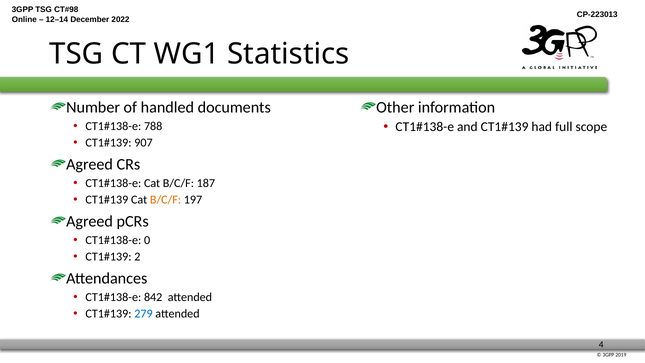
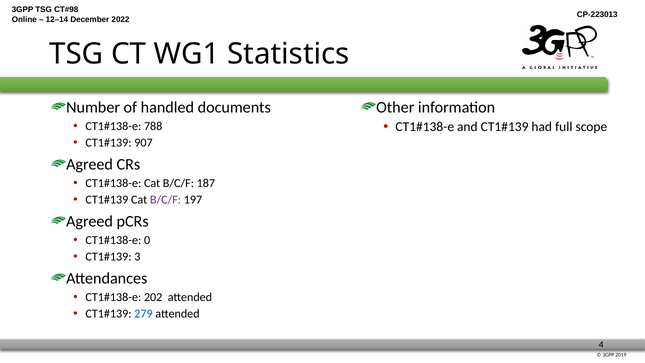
B/C/F colour: orange -> purple (166, 200)
2: 2 -> 3 (137, 257)
842: 842 -> 202 (153, 297)
